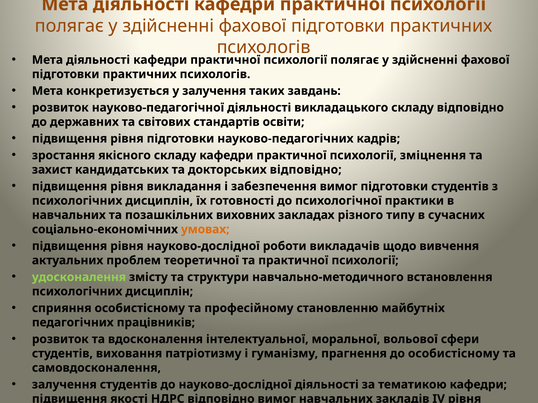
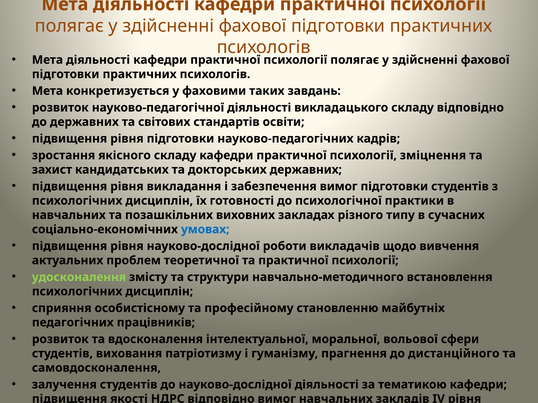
у залучення: залучення -> фаховими (214, 91)
докторських відповідно: відповідно -> державних (306, 170)
умовах colour: orange -> blue (205, 230)
до особистісному: особистісному -> дистанційного (454, 354)
